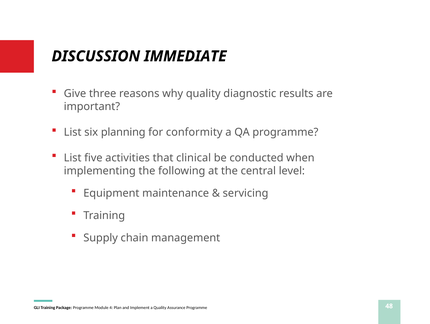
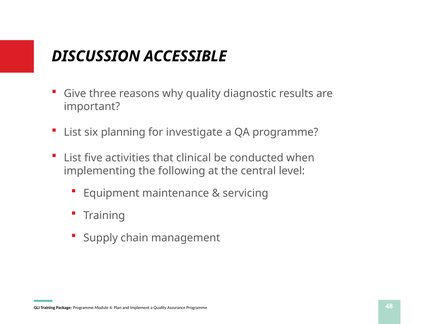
IMMEDIATE: IMMEDIATE -> ACCESSIBLE (185, 56)
conformity: conformity -> investigate (194, 132)
